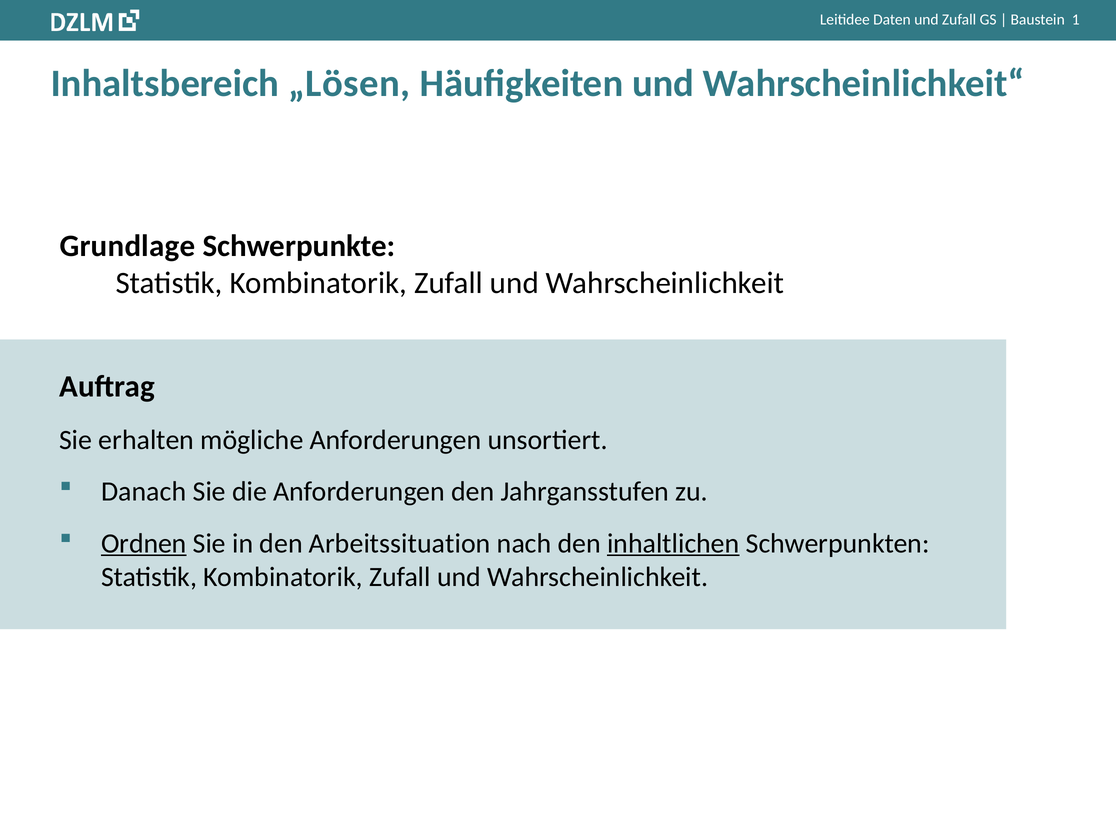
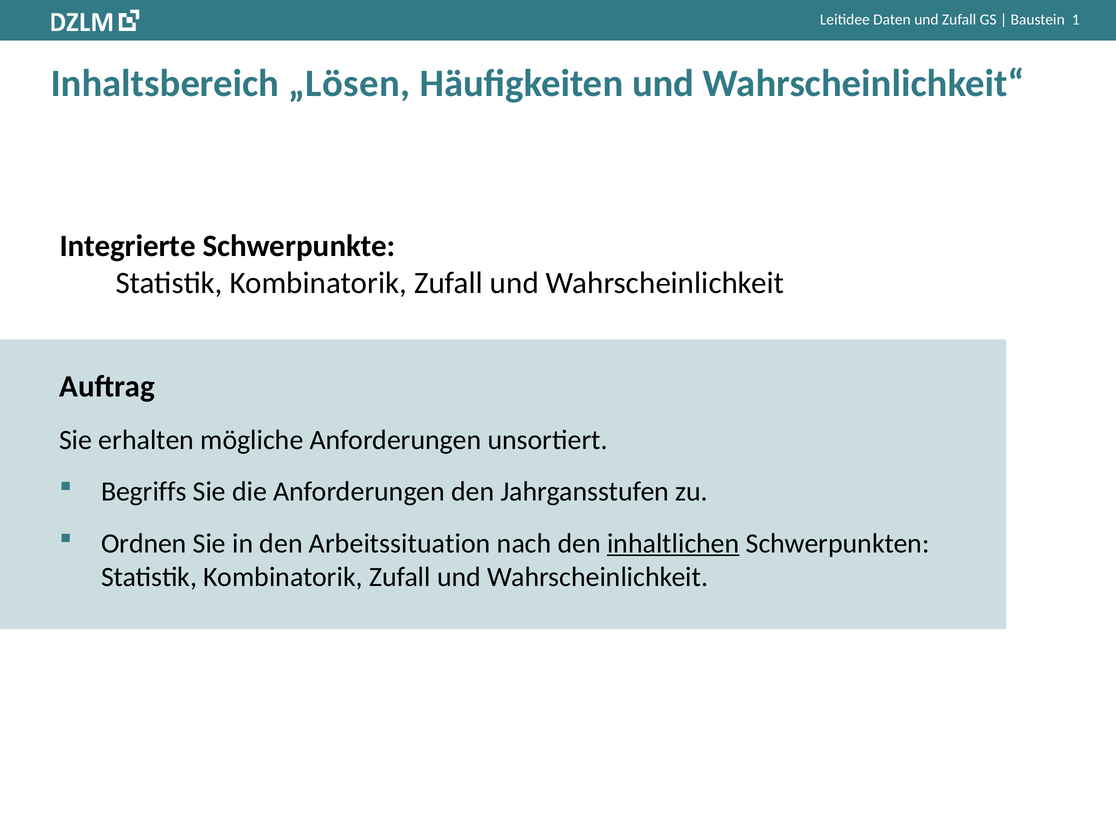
Grundlage: Grundlage -> Integrierte (128, 246)
Danach: Danach -> Begriffs (144, 492)
Ordnen underline: present -> none (144, 543)
